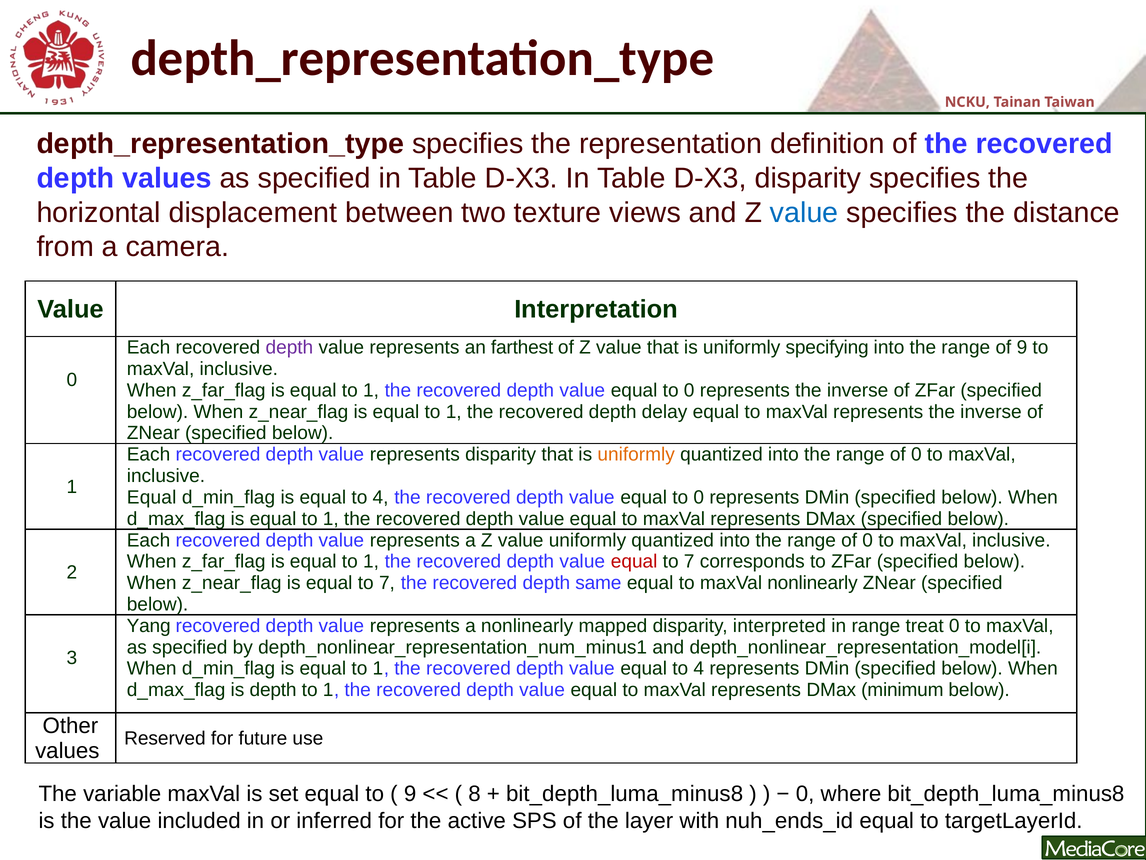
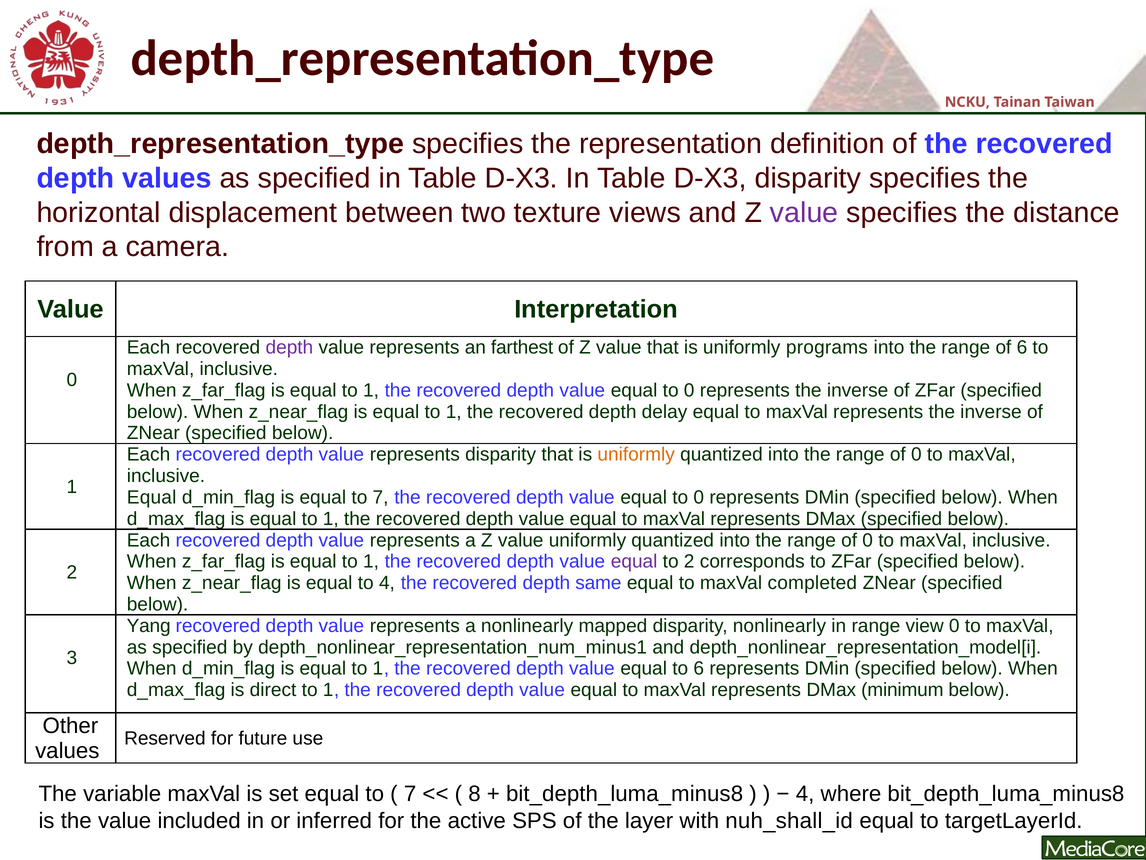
value colour: blue -> purple (804, 212)
specifying: specifying -> programs (827, 347)
of 9: 9 -> 6 (1022, 347)
is equal to 4: 4 -> 7 (381, 497)
equal colour: red -> purple (634, 561)
7: 7 -> 2 (689, 561)
is equal to 7: 7 -> 4 (387, 583)
maxVal nonlinearly: nonlinearly -> completed (812, 583)
disparity interpreted: interpreted -> nonlinearly (779, 625)
treat: treat -> view (925, 625)
value equal to 4: 4 -> 6 (699, 668)
is depth: depth -> direct (273, 690)
9: 9 -> 7 (410, 794)
0: 0 -> 4 (805, 794)
nuh_ends_id: nuh_ends_id -> nuh_shall_id (789, 820)
